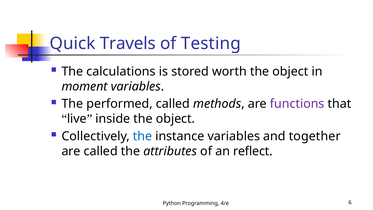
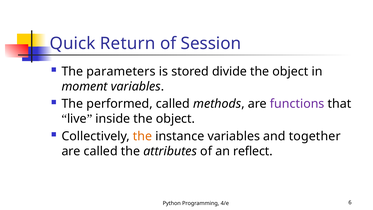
Travels: Travels -> Return (128, 43)
Testing: Testing -> Session (211, 43)
calculations: calculations -> parameters (121, 71)
worth: worth -> divide (229, 71)
the colour: blue -> orange (143, 136)
